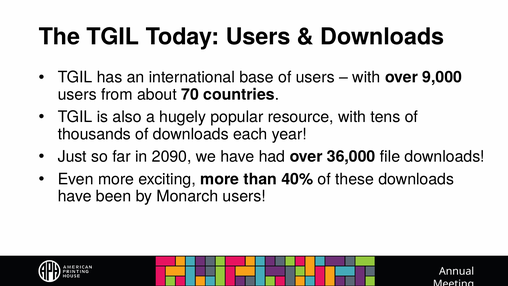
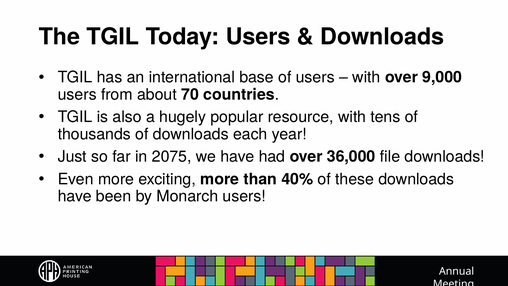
2090: 2090 -> 2075 (172, 157)
